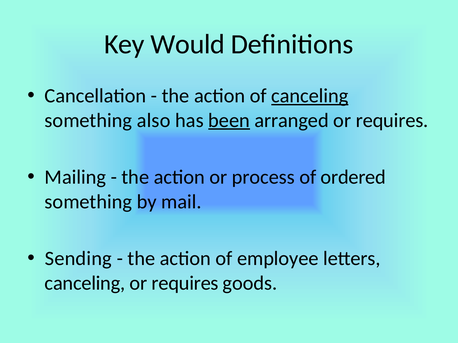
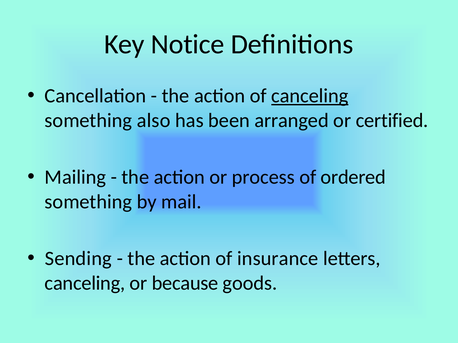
Would: Would -> Notice (188, 44)
been underline: present -> none (229, 121)
arranged or requires: requires -> certified (392, 121)
employee: employee -> insurance (278, 259)
requires: requires -> because (185, 283)
